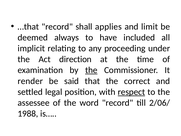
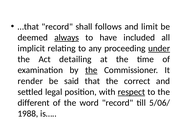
applies: applies -> follows (108, 27)
always underline: none -> present (67, 37)
under underline: none -> present (159, 48)
direction: direction -> detailing (75, 59)
assessee: assessee -> different (34, 103)
2/06/: 2/06/ -> 5/06/ (160, 103)
